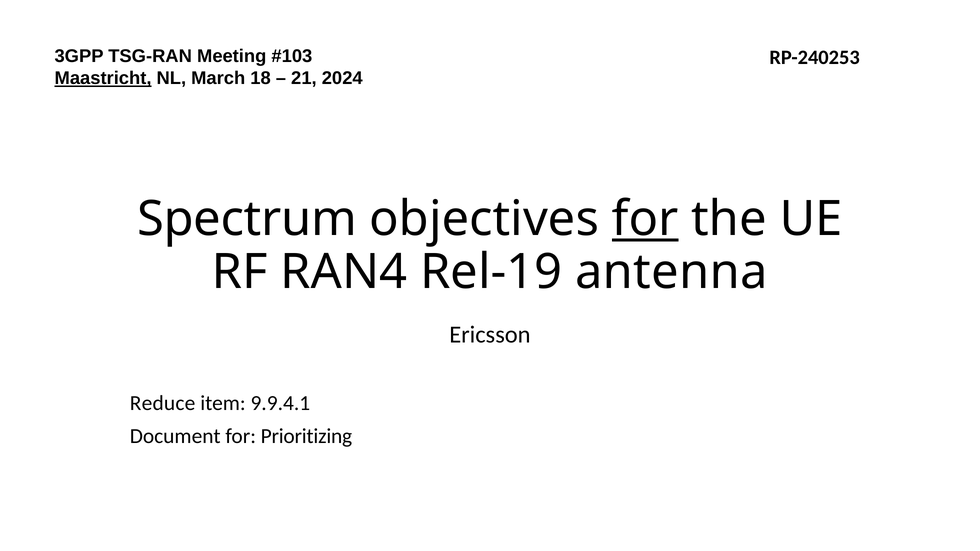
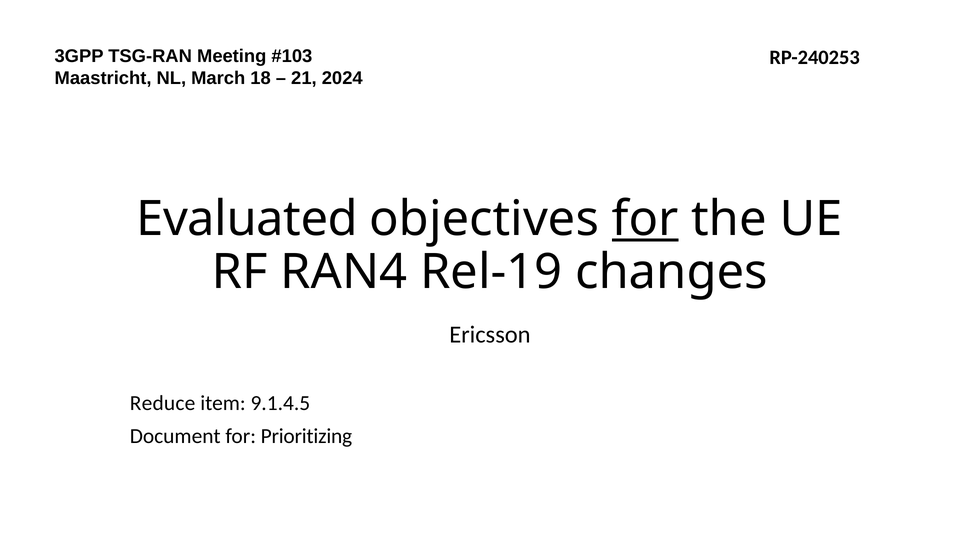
Maastricht underline: present -> none (103, 78)
Spectrum: Spectrum -> Evaluated (247, 219)
antenna: antenna -> changes (671, 272)
9.9.4.1: 9.9.4.1 -> 9.1.4.5 (280, 403)
